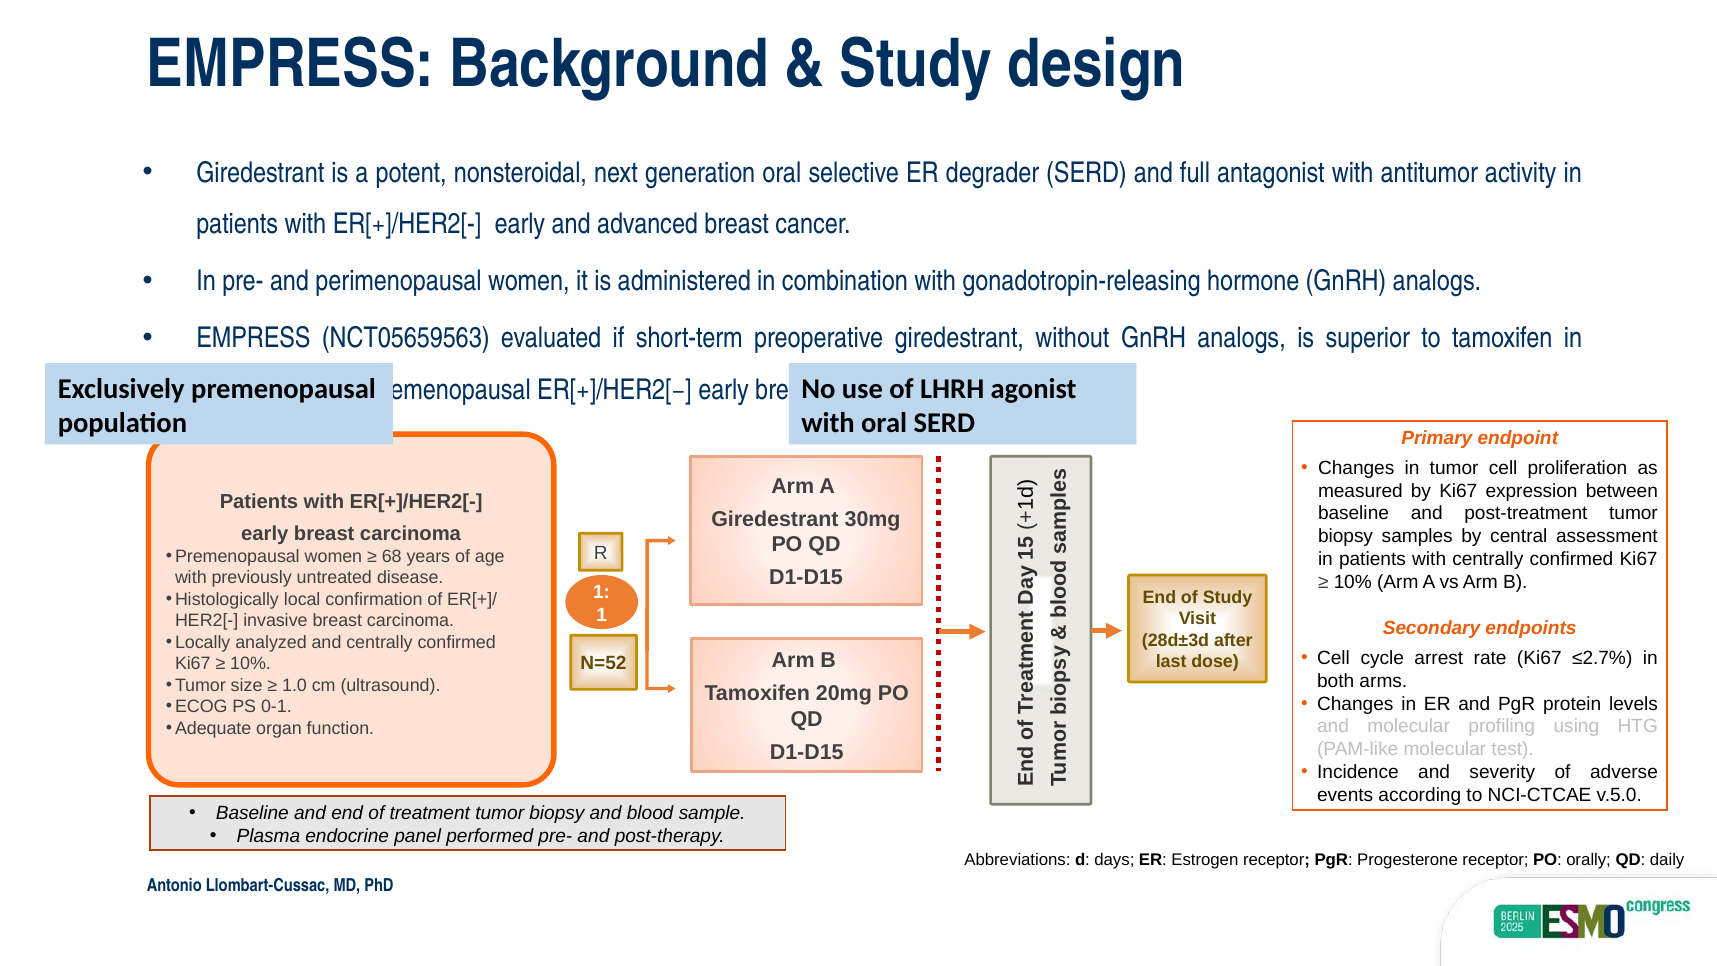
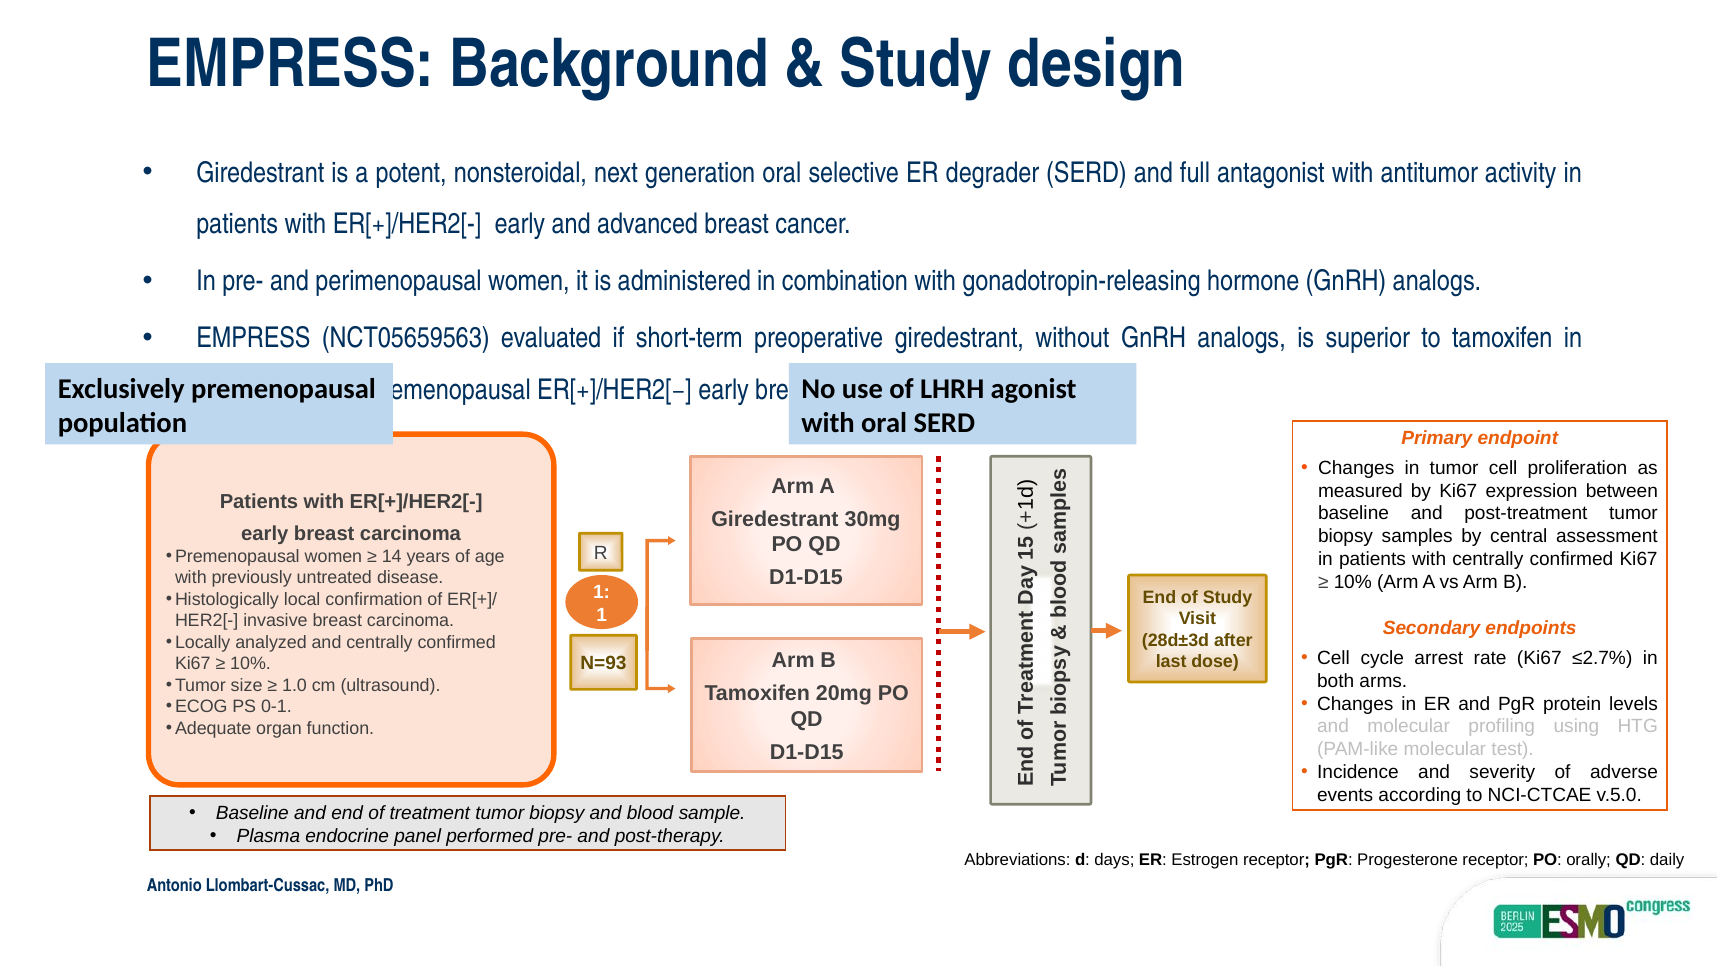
68: 68 -> 14 (392, 556)
N=52: N=52 -> N=93 (603, 663)
